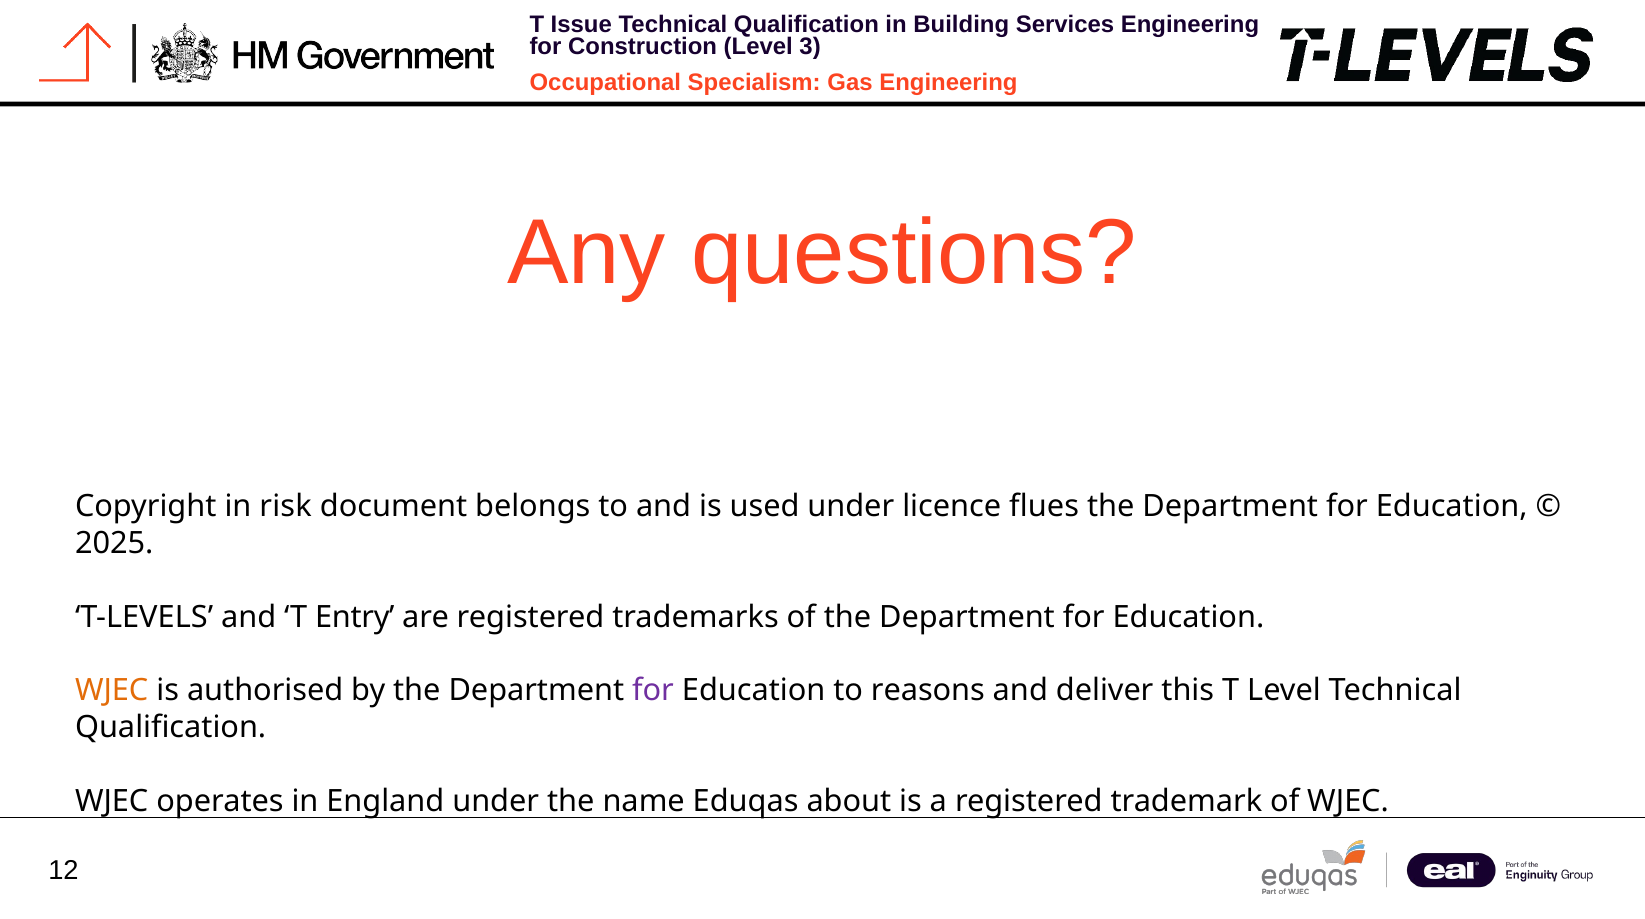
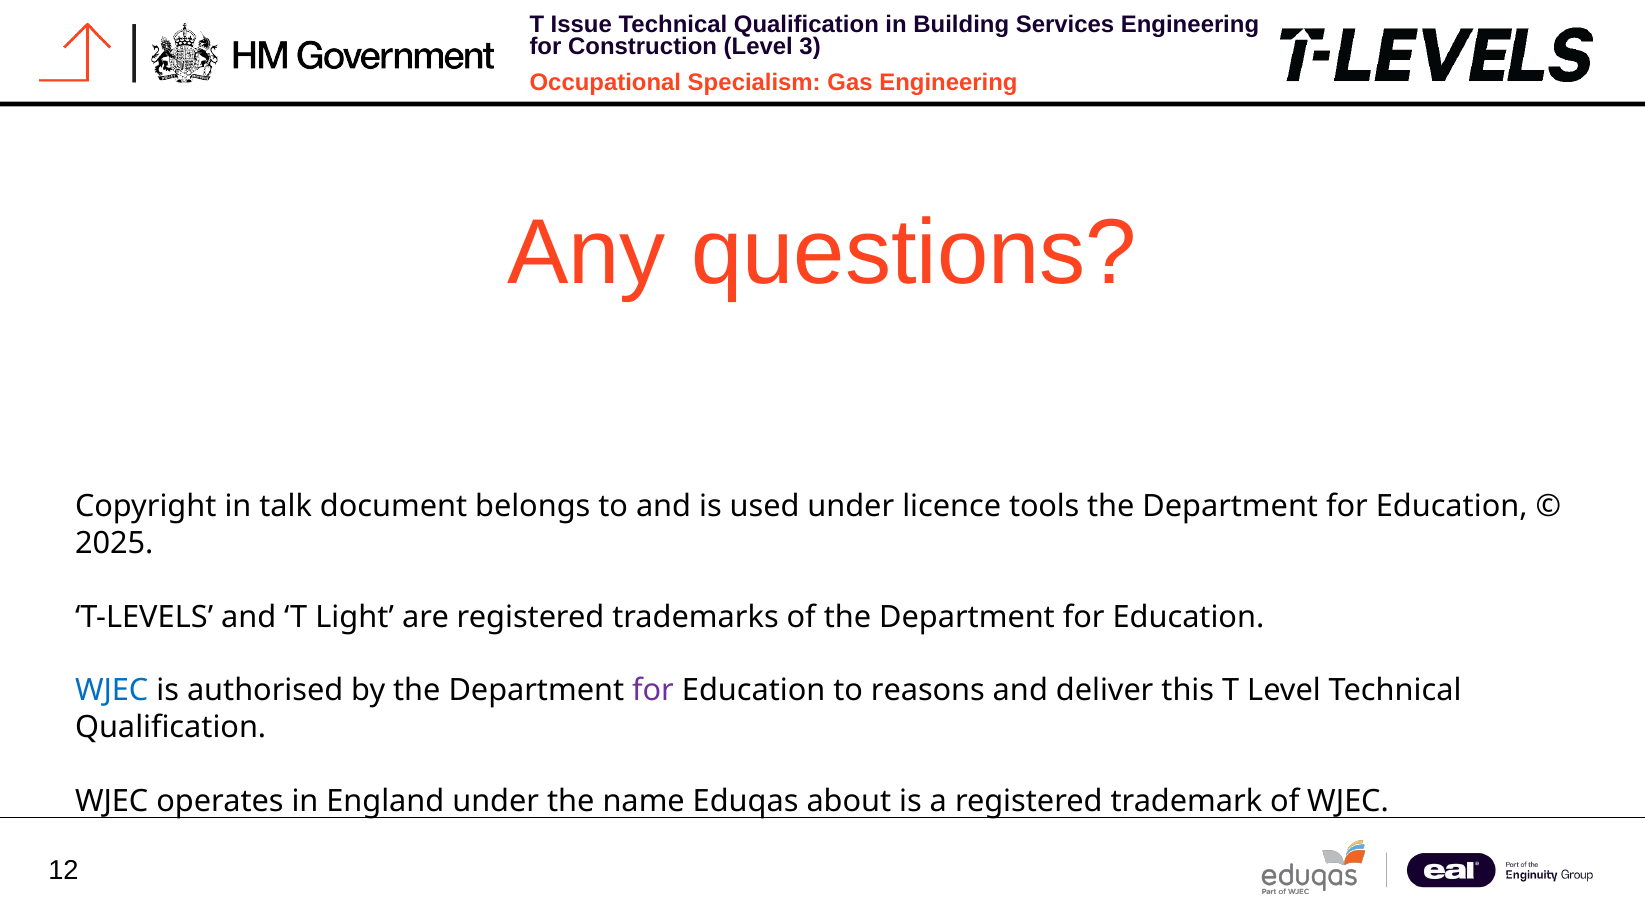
risk: risk -> talk (286, 507)
flues: flues -> tools (1044, 507)
Entry: Entry -> Light (355, 617)
WJEC colour: orange -> blue (112, 691)
